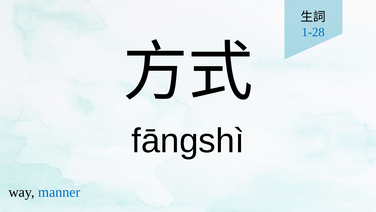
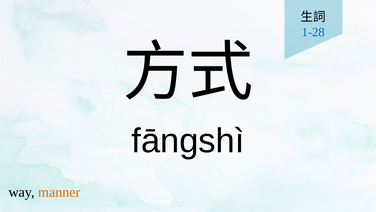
manner colour: blue -> orange (59, 192)
